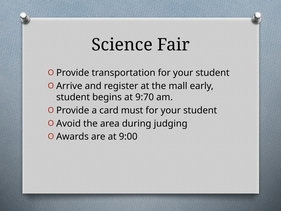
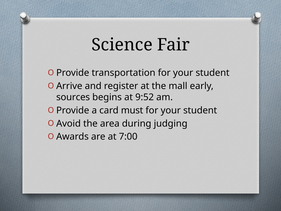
student: student -> sources (73, 97)
9:70: 9:70 -> 9:52 (145, 97)
9:00: 9:00 -> 7:00 (128, 136)
